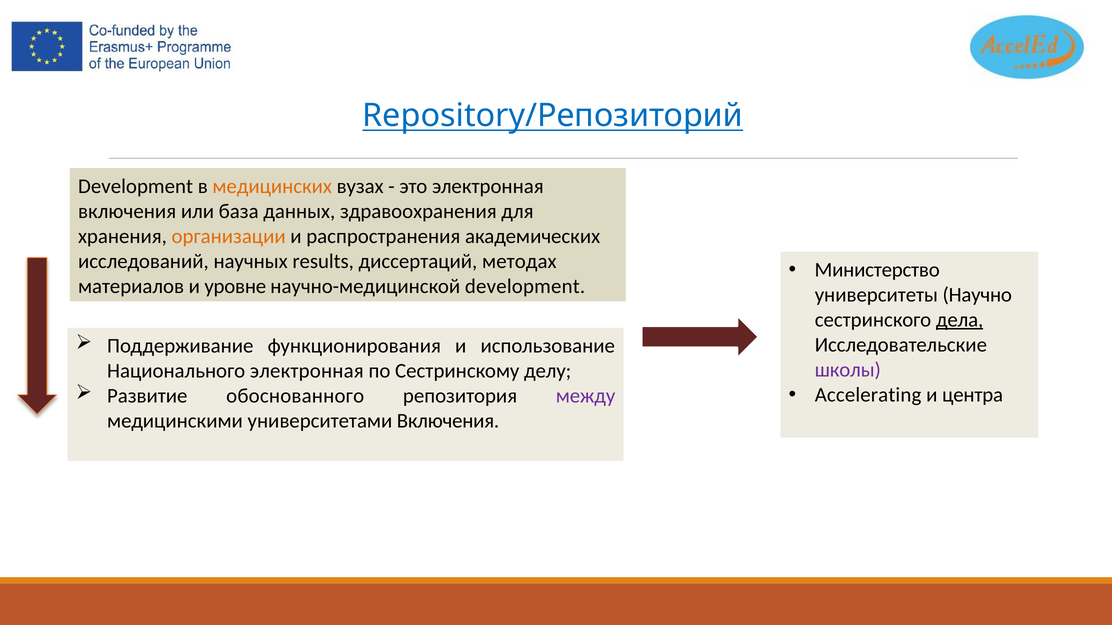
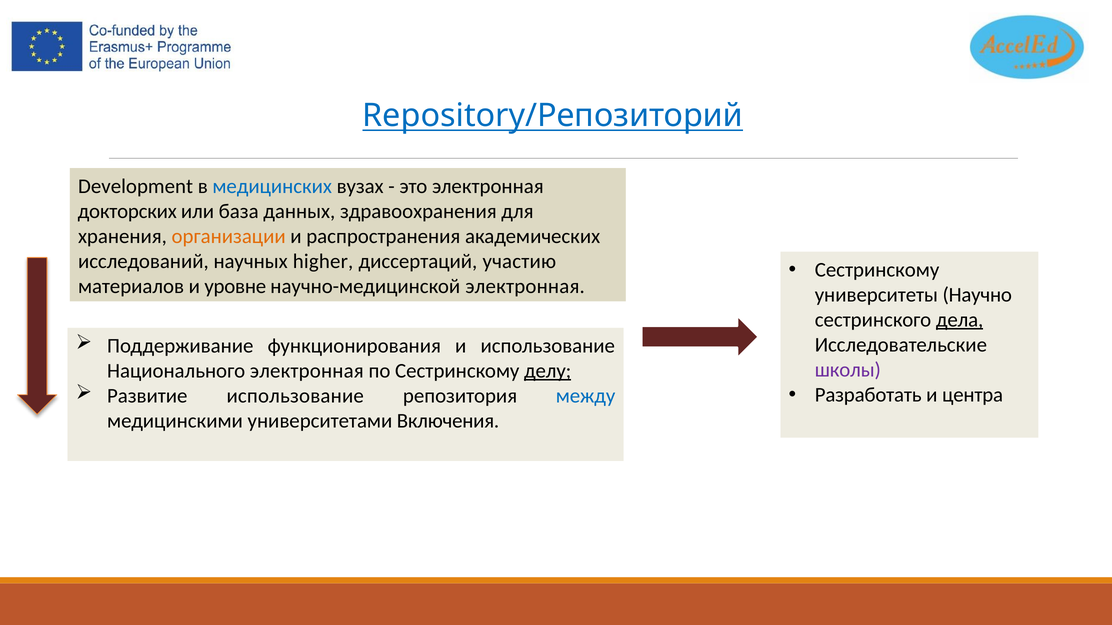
медицинских colour: orange -> blue (272, 186)
включения: включения -> докторских (127, 211)
results: results -> higher (323, 261)
методах: методах -> участию (519, 261)
Министерство: Министерство -> Сестринскому (877, 270)
научно-медицинской development: development -> электронная (525, 286)
делу underline: none -> present (548, 371)
Accelerating: Accelerating -> Разработать (868, 395)
Развитие обоснованного: обоснованного -> использование (295, 396)
между colour: purple -> blue (586, 396)
